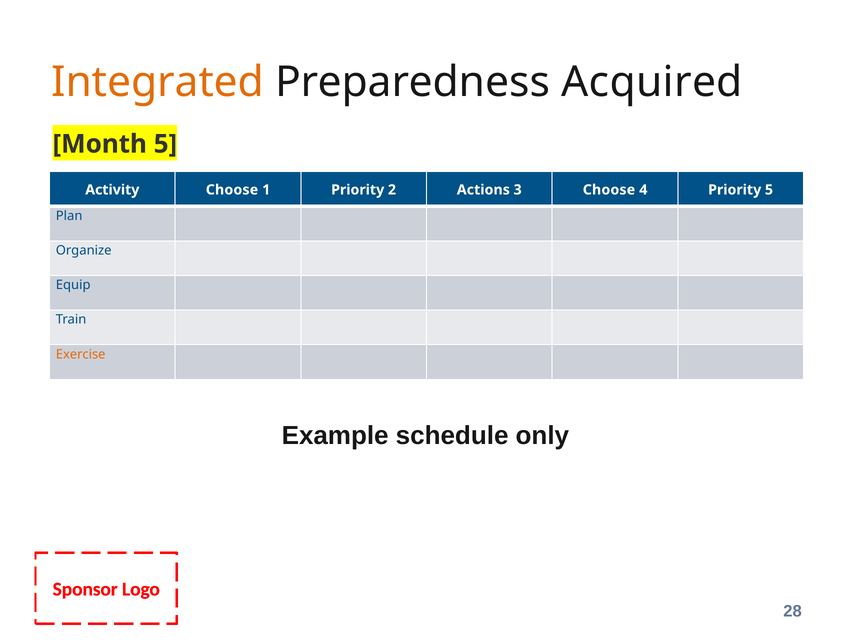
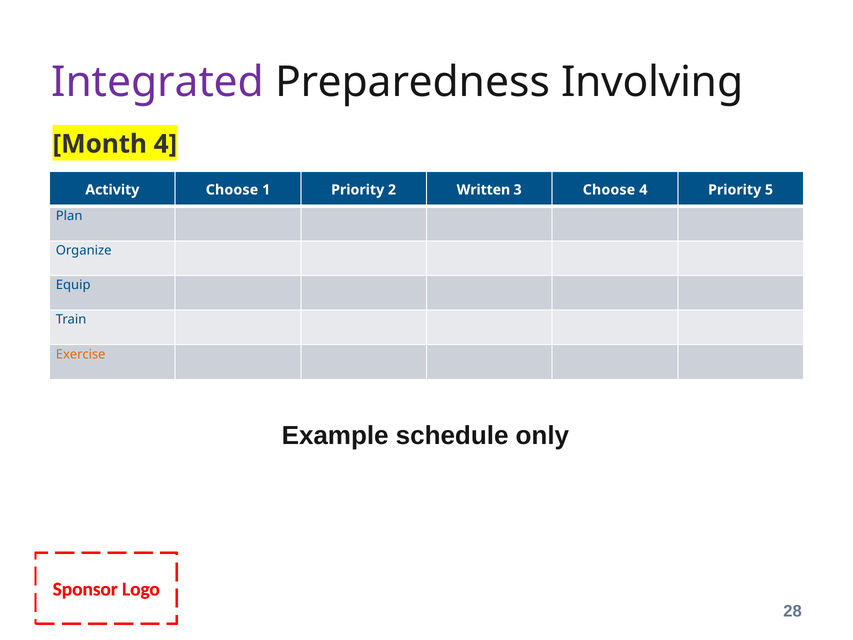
Integrated colour: orange -> purple (158, 82)
Acquired: Acquired -> Involving (652, 82)
Month 5: 5 -> 4 (165, 144)
Actions: Actions -> Written (483, 190)
